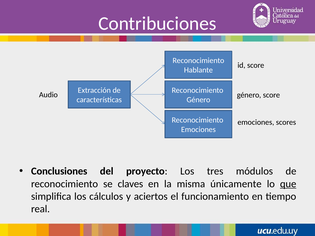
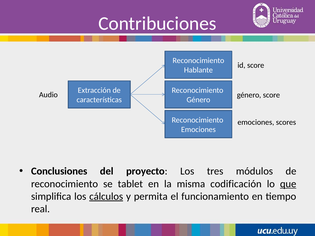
claves: claves -> tablet (130, 184)
únicamente: únicamente -> codificación (236, 184)
cálculos underline: none -> present (106, 197)
aciertos: aciertos -> permita (151, 197)
